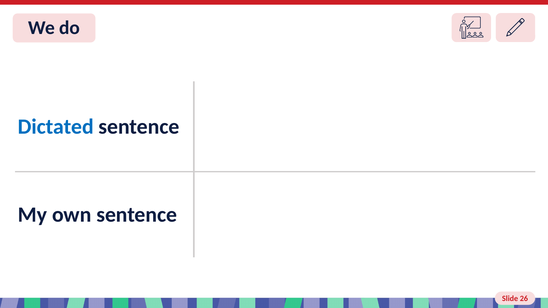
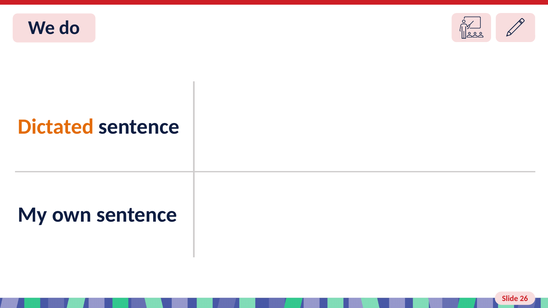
Dictated colour: blue -> orange (56, 127)
